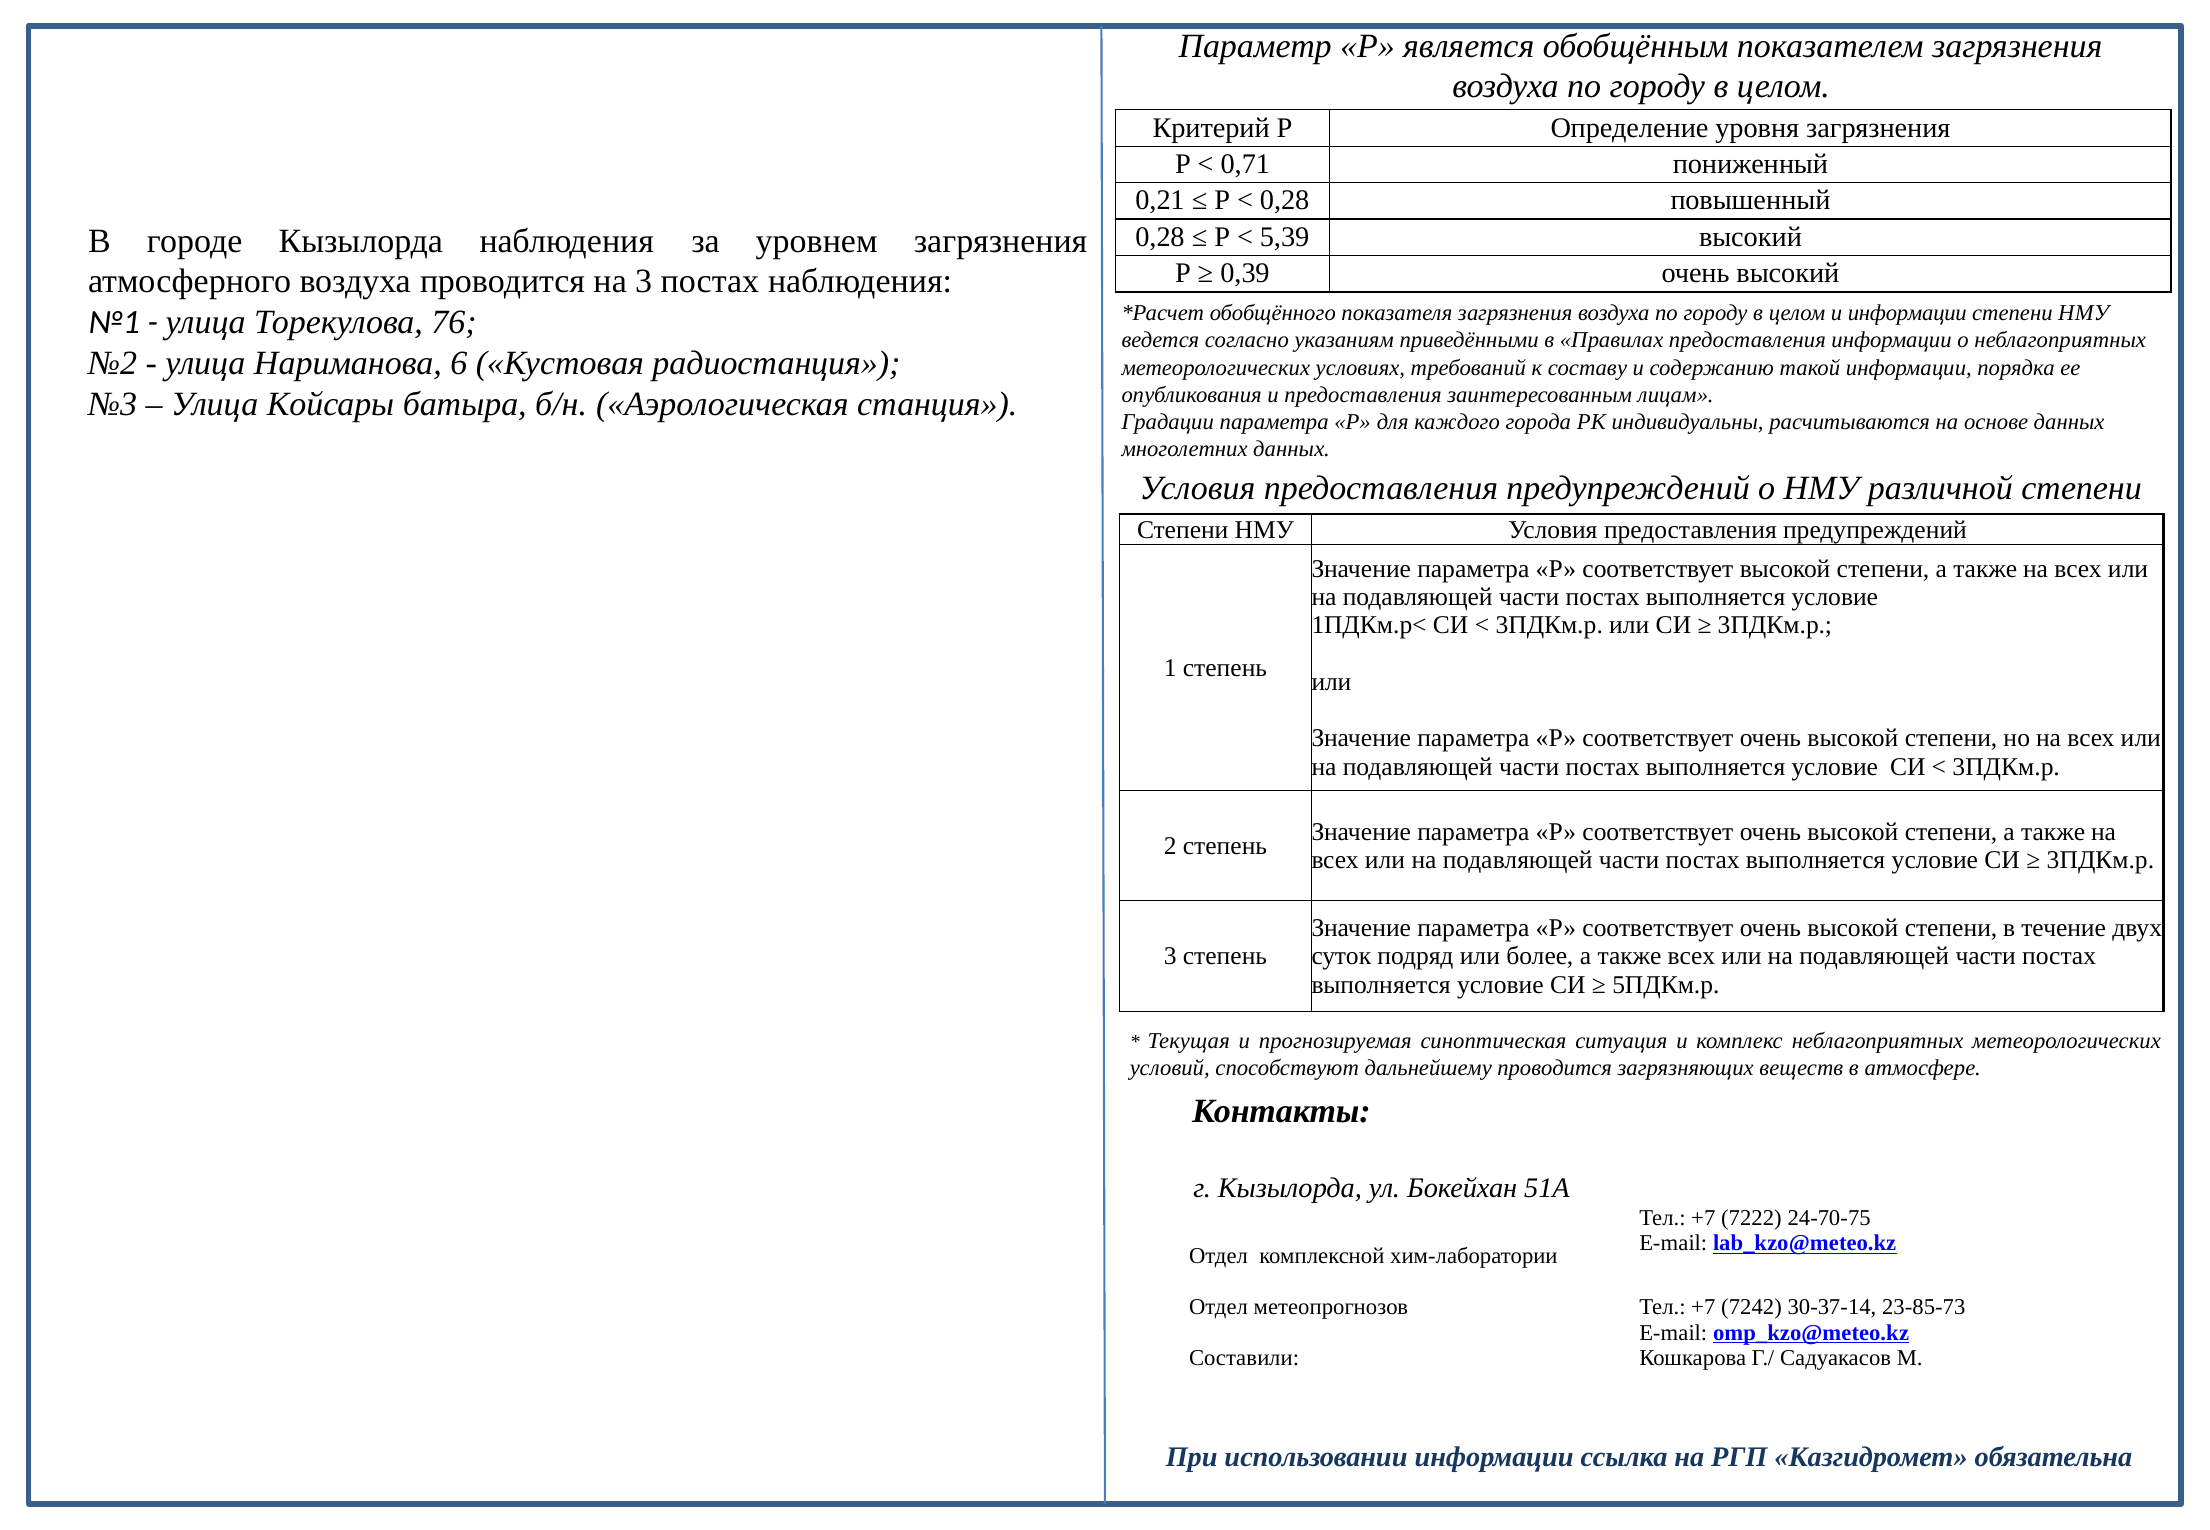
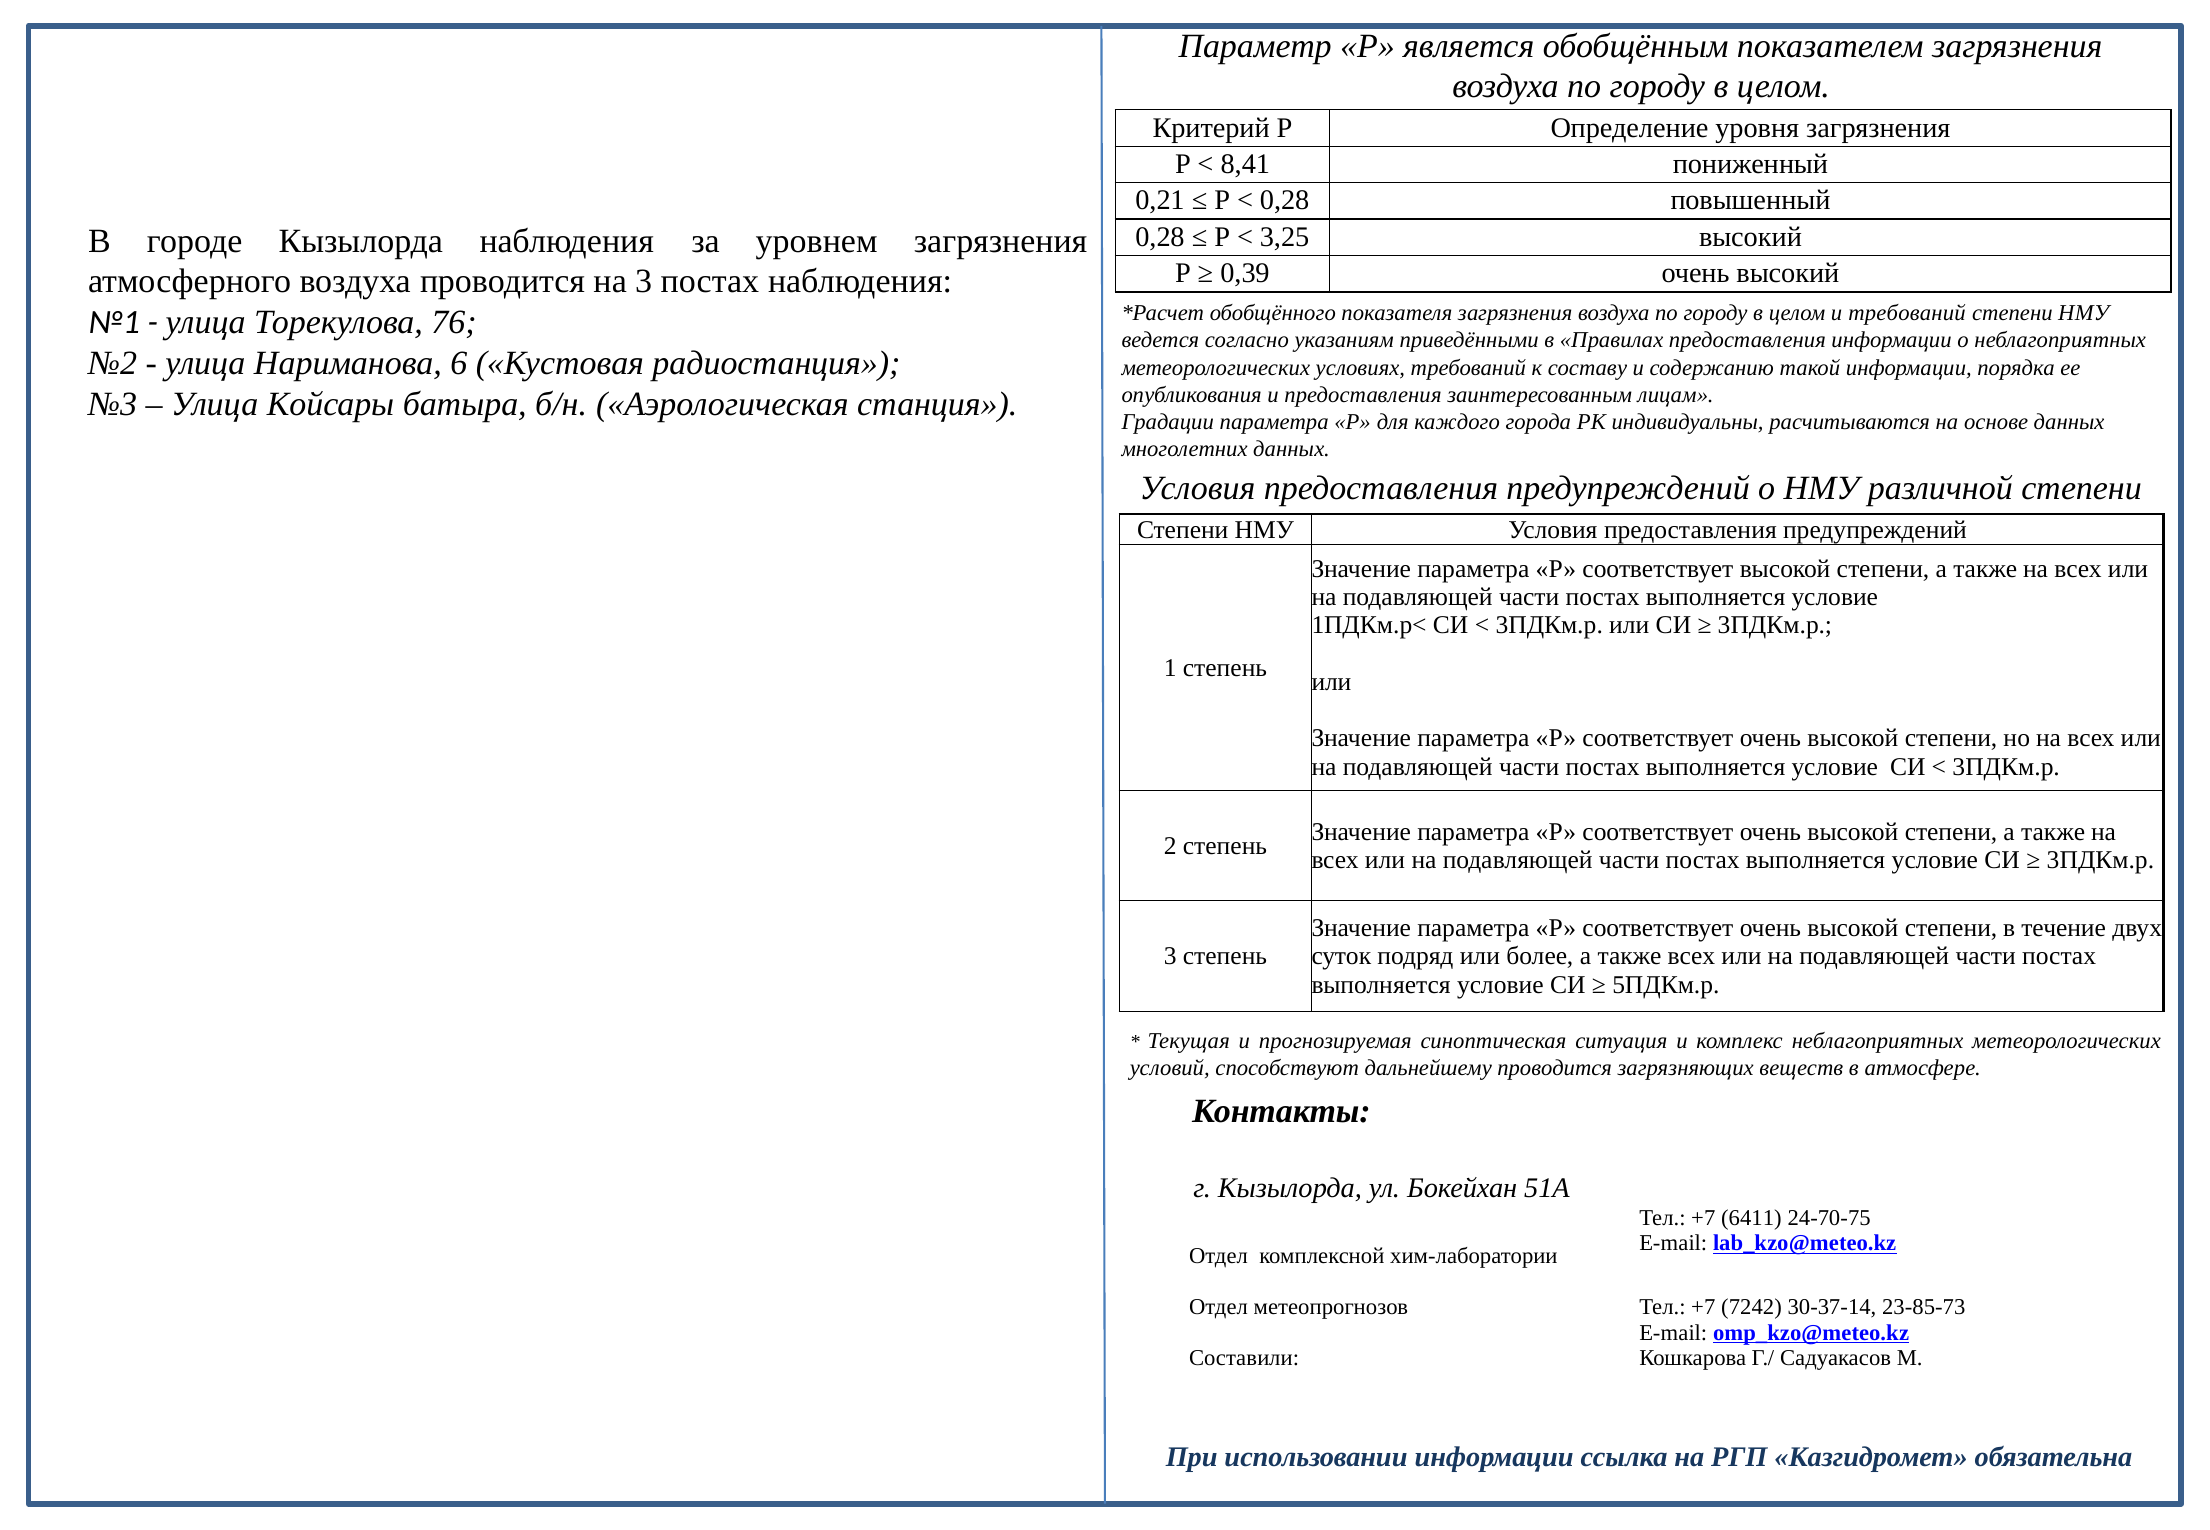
0,71: 0,71 -> 8,41 (1245, 164)
5,39: 5,39 -> 3,25 (1285, 237)
и информации: информации -> требований (1907, 313)
7222: 7222 -> 6411 (1751, 1218)
